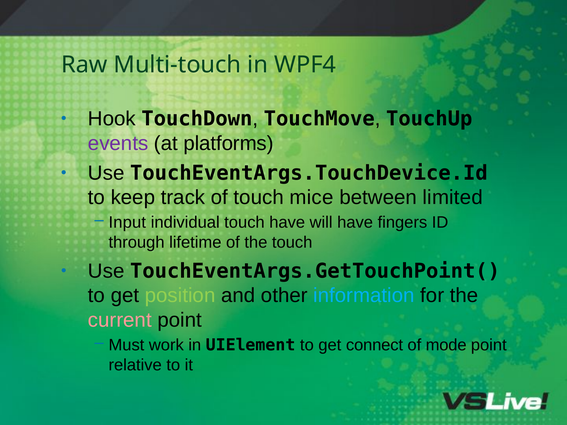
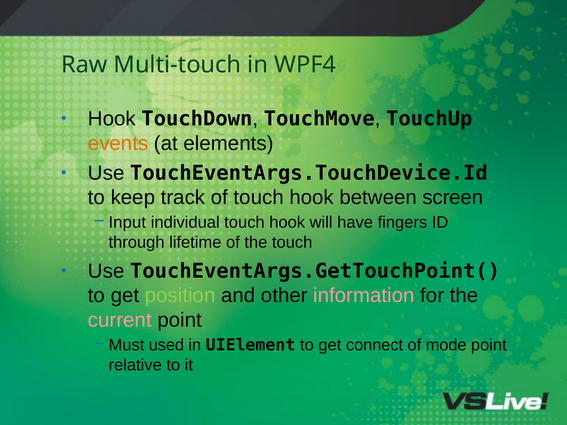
events colour: purple -> orange (118, 143)
platforms: platforms -> elements (229, 143)
of touch mice: mice -> hook (312, 198)
limited: limited -> screen (453, 198)
individual touch have: have -> hook (287, 223)
information colour: light blue -> pink (364, 296)
work: work -> used (166, 345)
